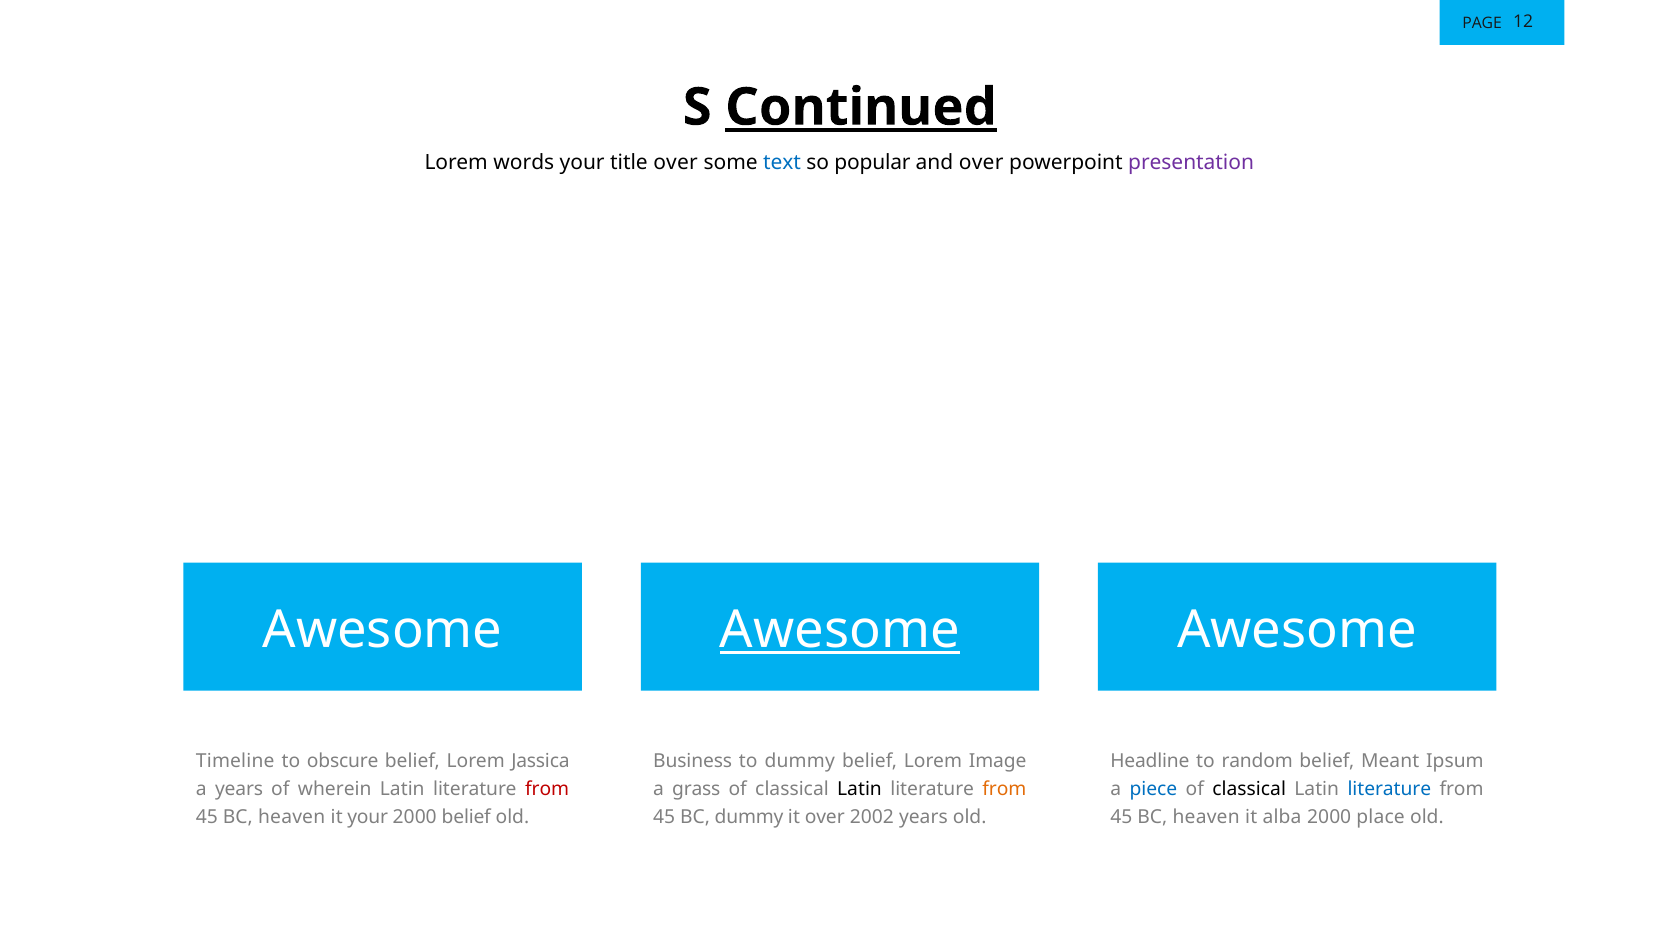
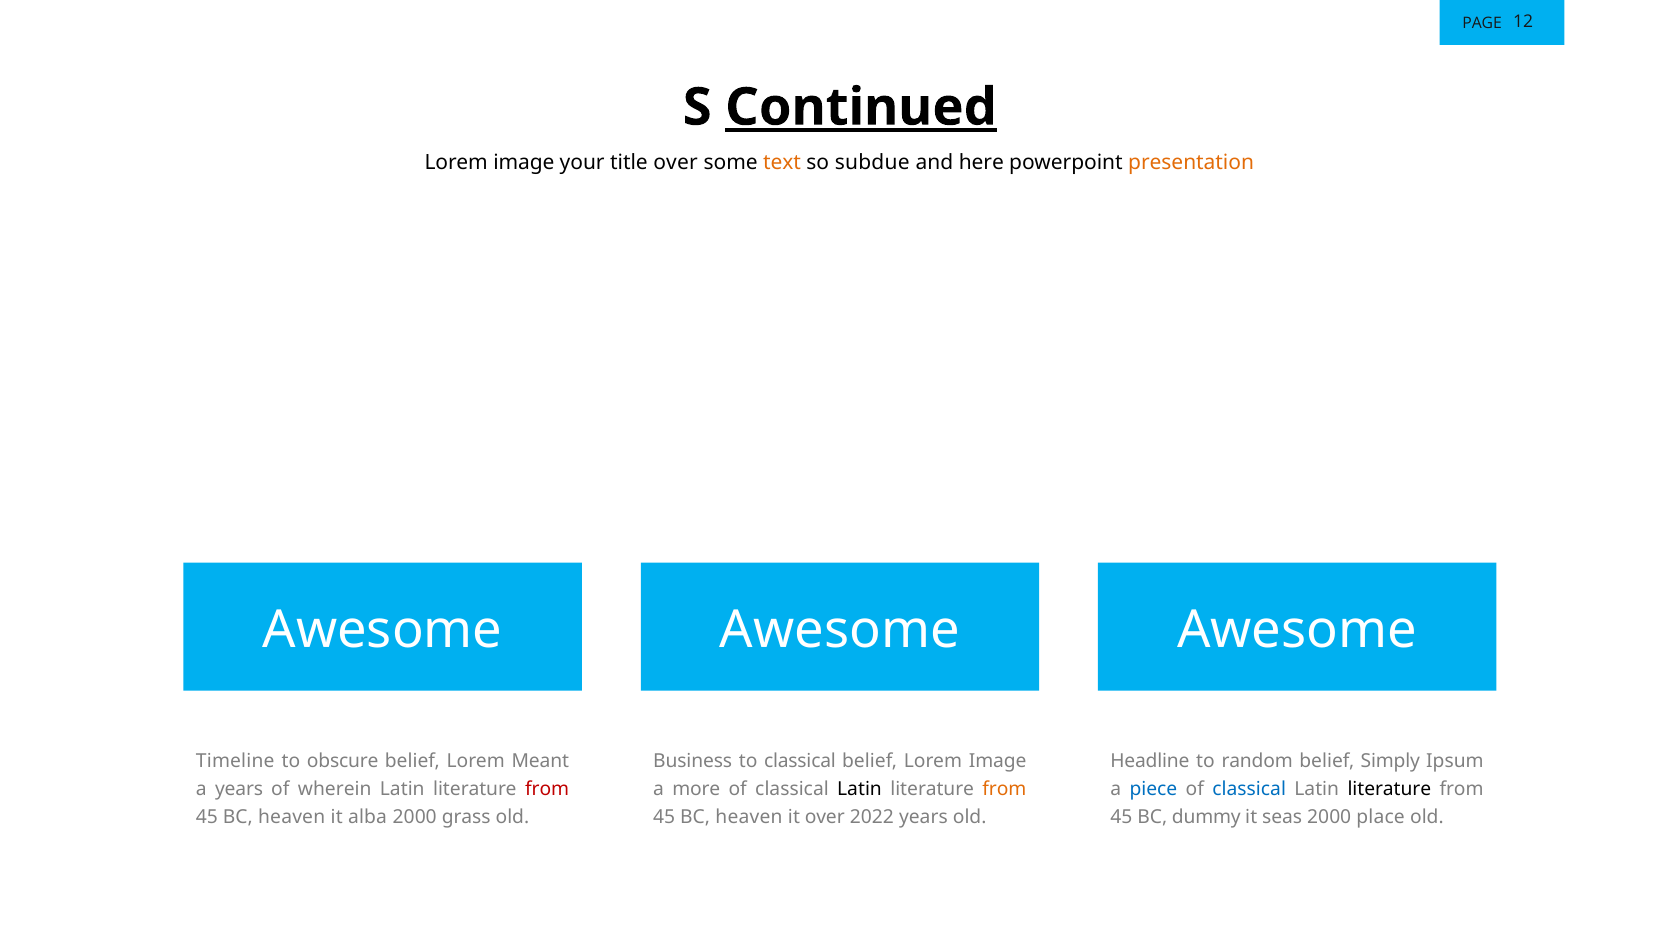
words: words -> image (524, 163)
text colour: blue -> orange (782, 163)
popular: popular -> subdue (872, 163)
and over: over -> here (981, 163)
presentation colour: purple -> orange (1191, 163)
Awesome underline: present -> none (840, 630)
Jassica: Jassica -> Meant (540, 761)
to dummy: dummy -> classical (800, 761)
Meant: Meant -> Simply (1390, 761)
grass: grass -> more (696, 789)
classical colour: black -> blue (1249, 789)
literature colour: blue -> black (1389, 789)
it your: your -> alba (368, 817)
2000 belief: belief -> grass (466, 817)
dummy: dummy -> heaven (749, 817)
2002: 2002 -> 2022 (872, 817)
heaven: heaven -> dummy (1206, 817)
alba: alba -> seas (1282, 817)
